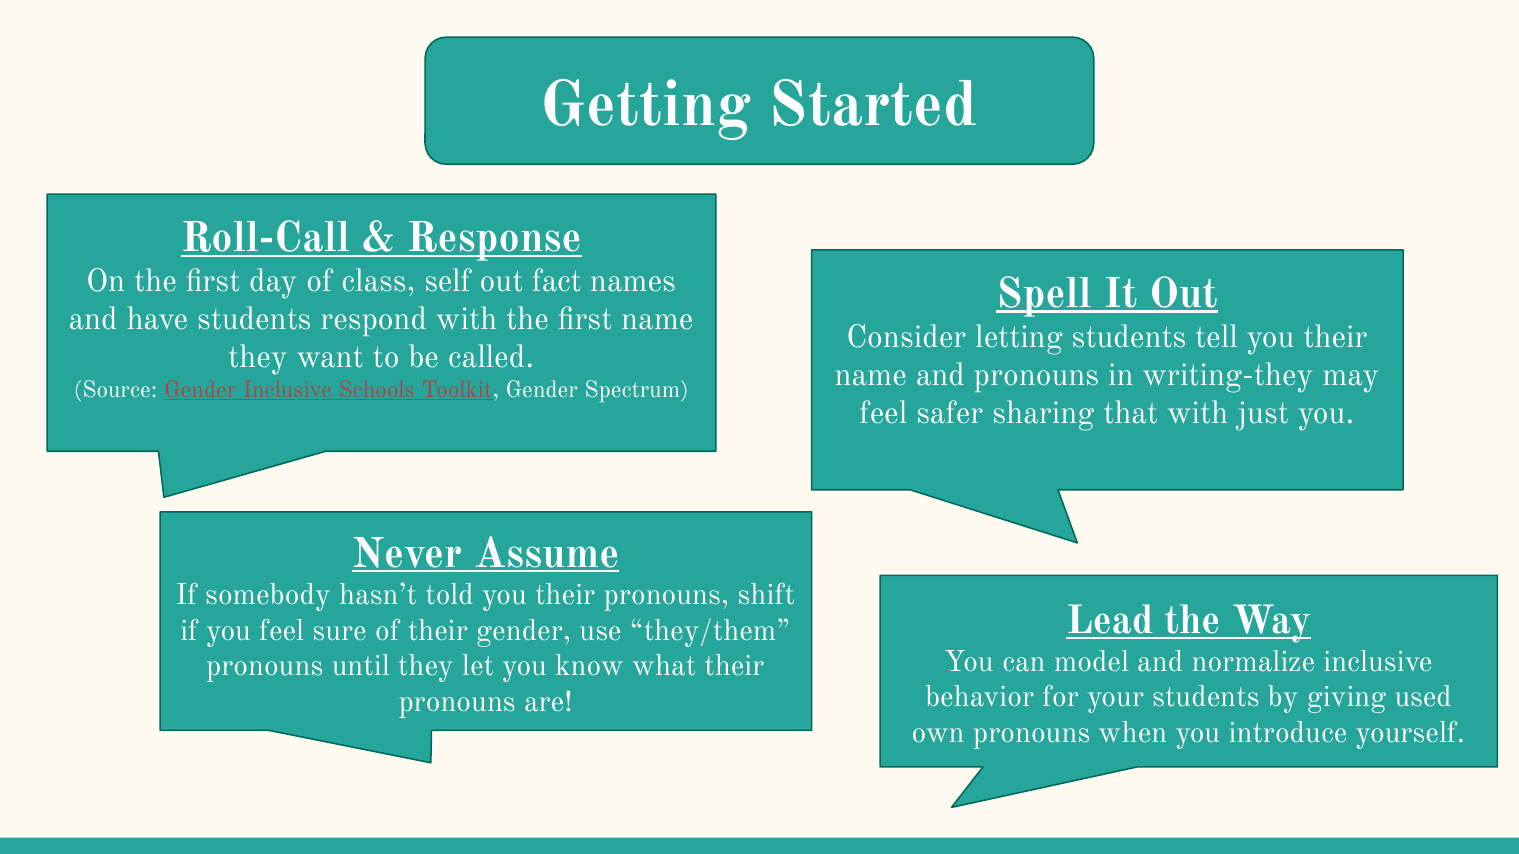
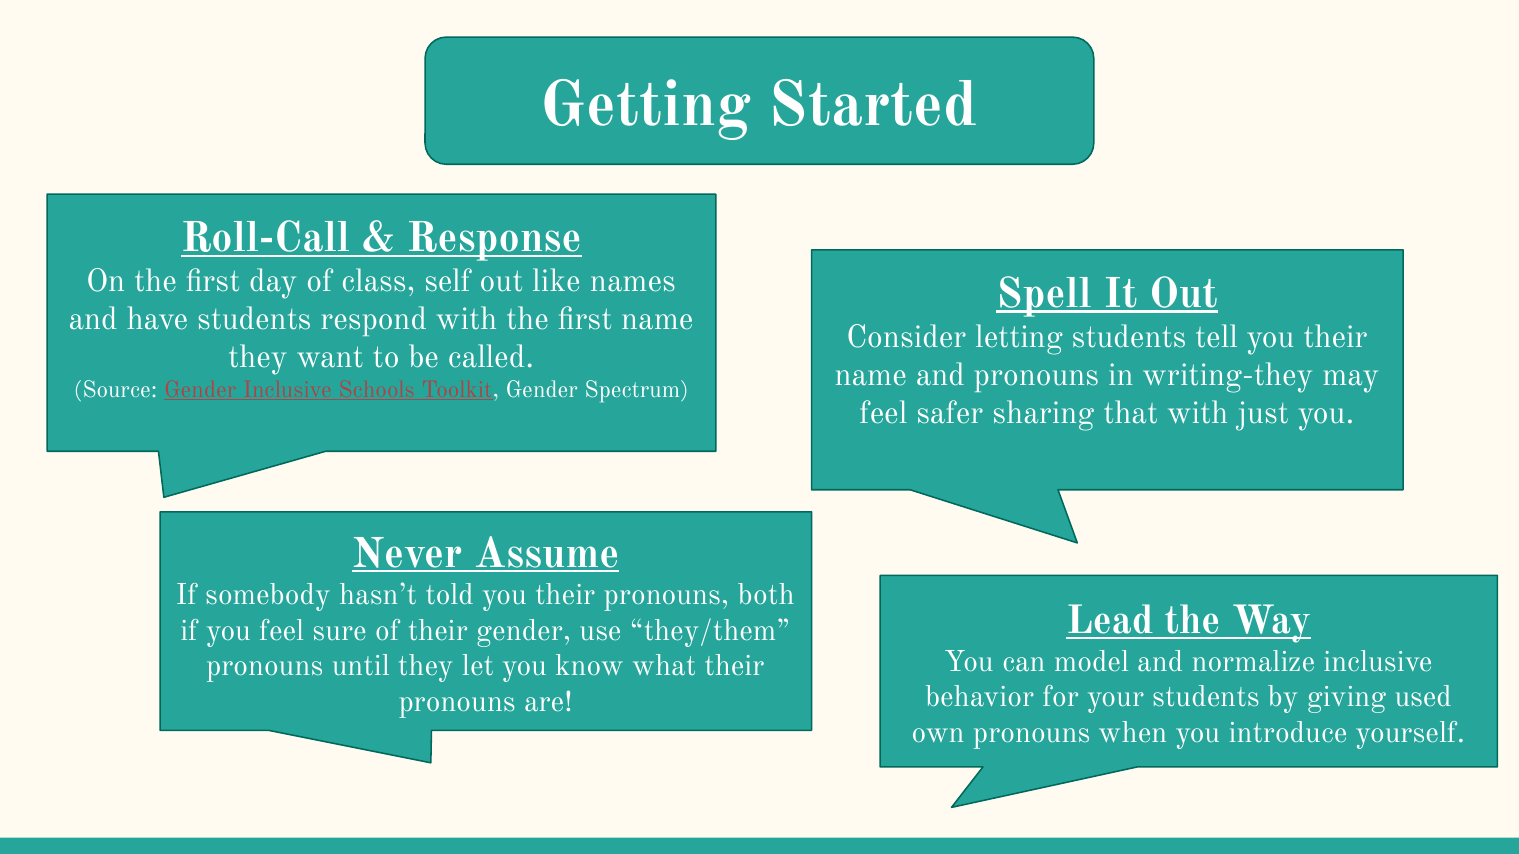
fact: fact -> like (557, 281)
shift: shift -> both (766, 596)
